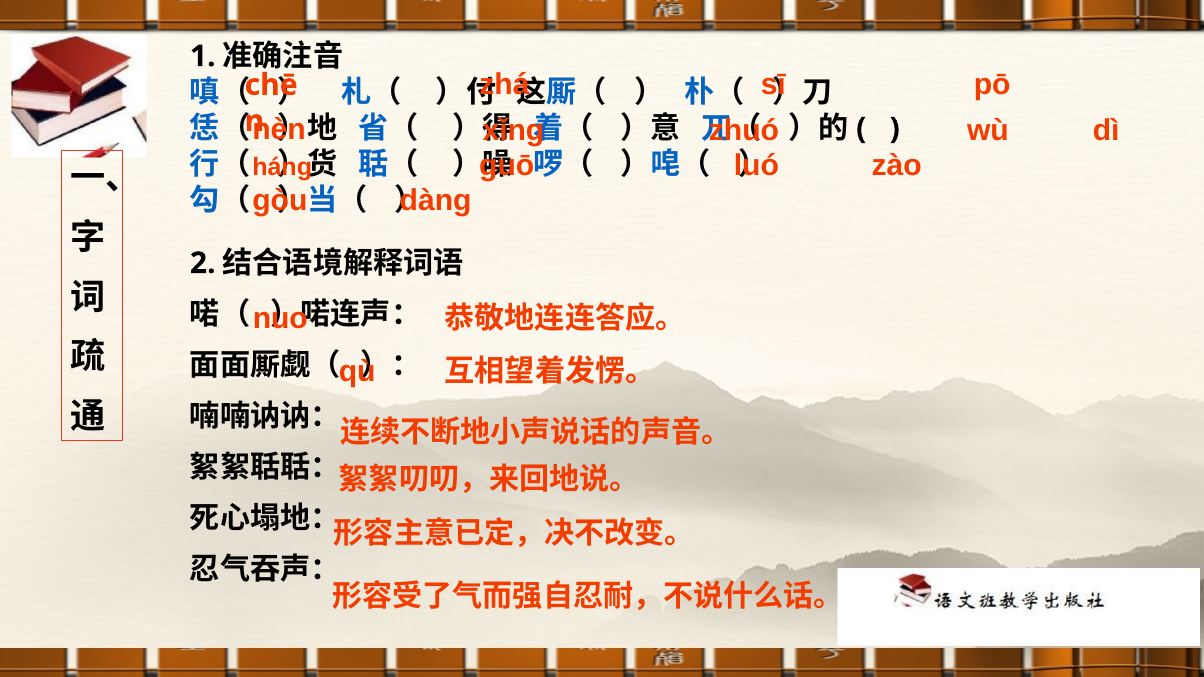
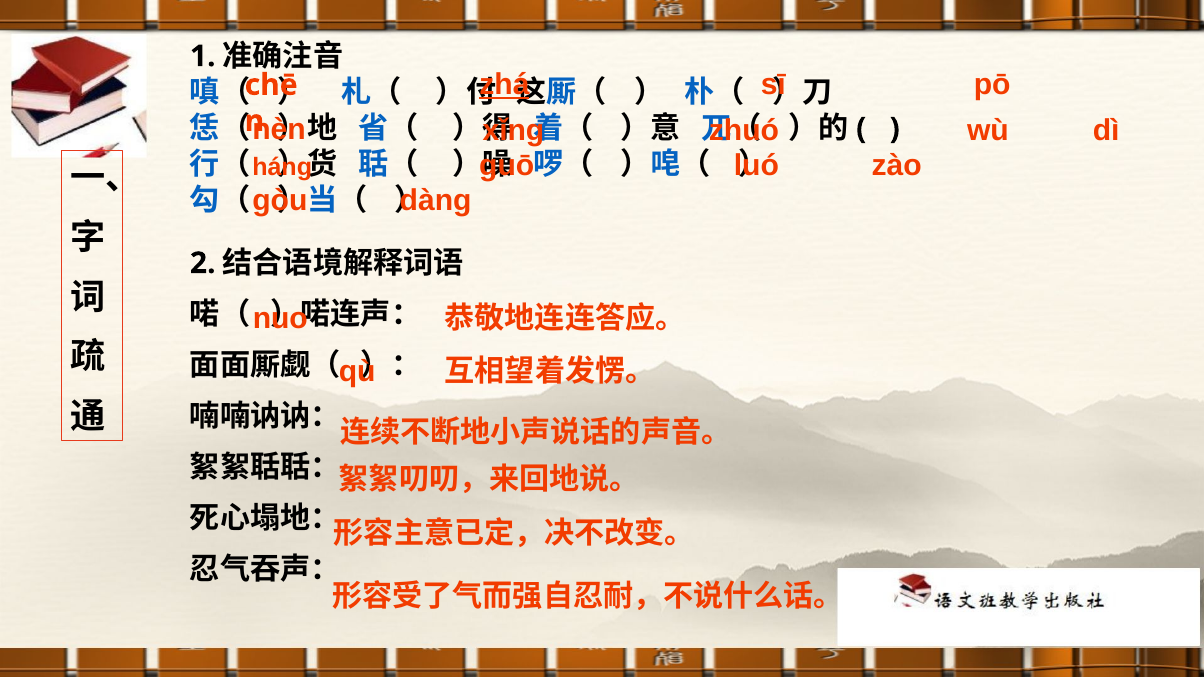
zhá underline: none -> present (504, 85)
